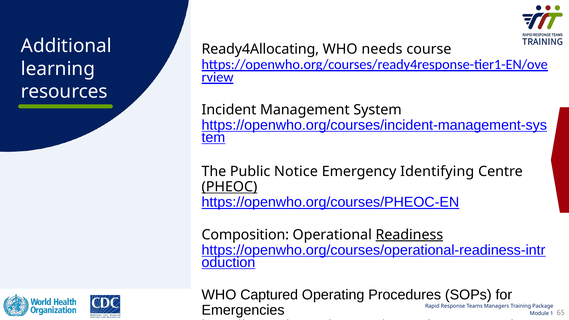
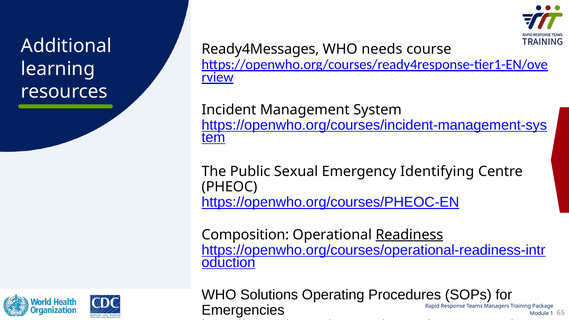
Ready4Allocating: Ready4Allocating -> Ready4Messages (260, 49)
Notice: Notice -> Sexual (296, 172)
PHEOC underline: present -> none (229, 187)
Captured: Captured -> Solutions (269, 295)
